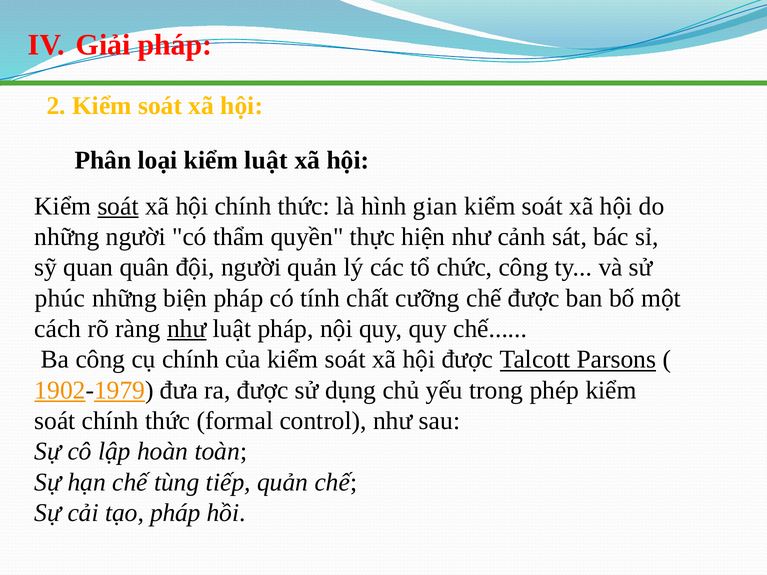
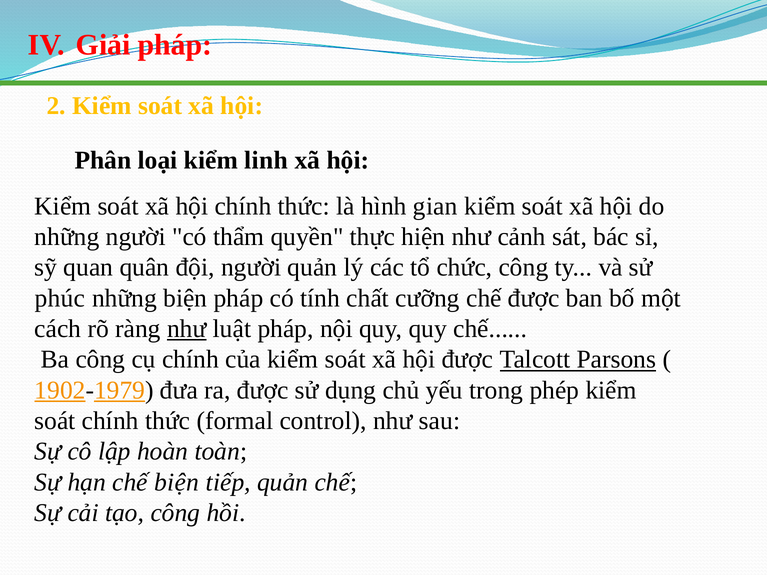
kiểm luật: luật -> linh (266, 161)
soát underline: present -> none (118, 206)
chế tùng: tùng -> biện (177, 482)
tạo pháp: pháp -> công (175, 513)
